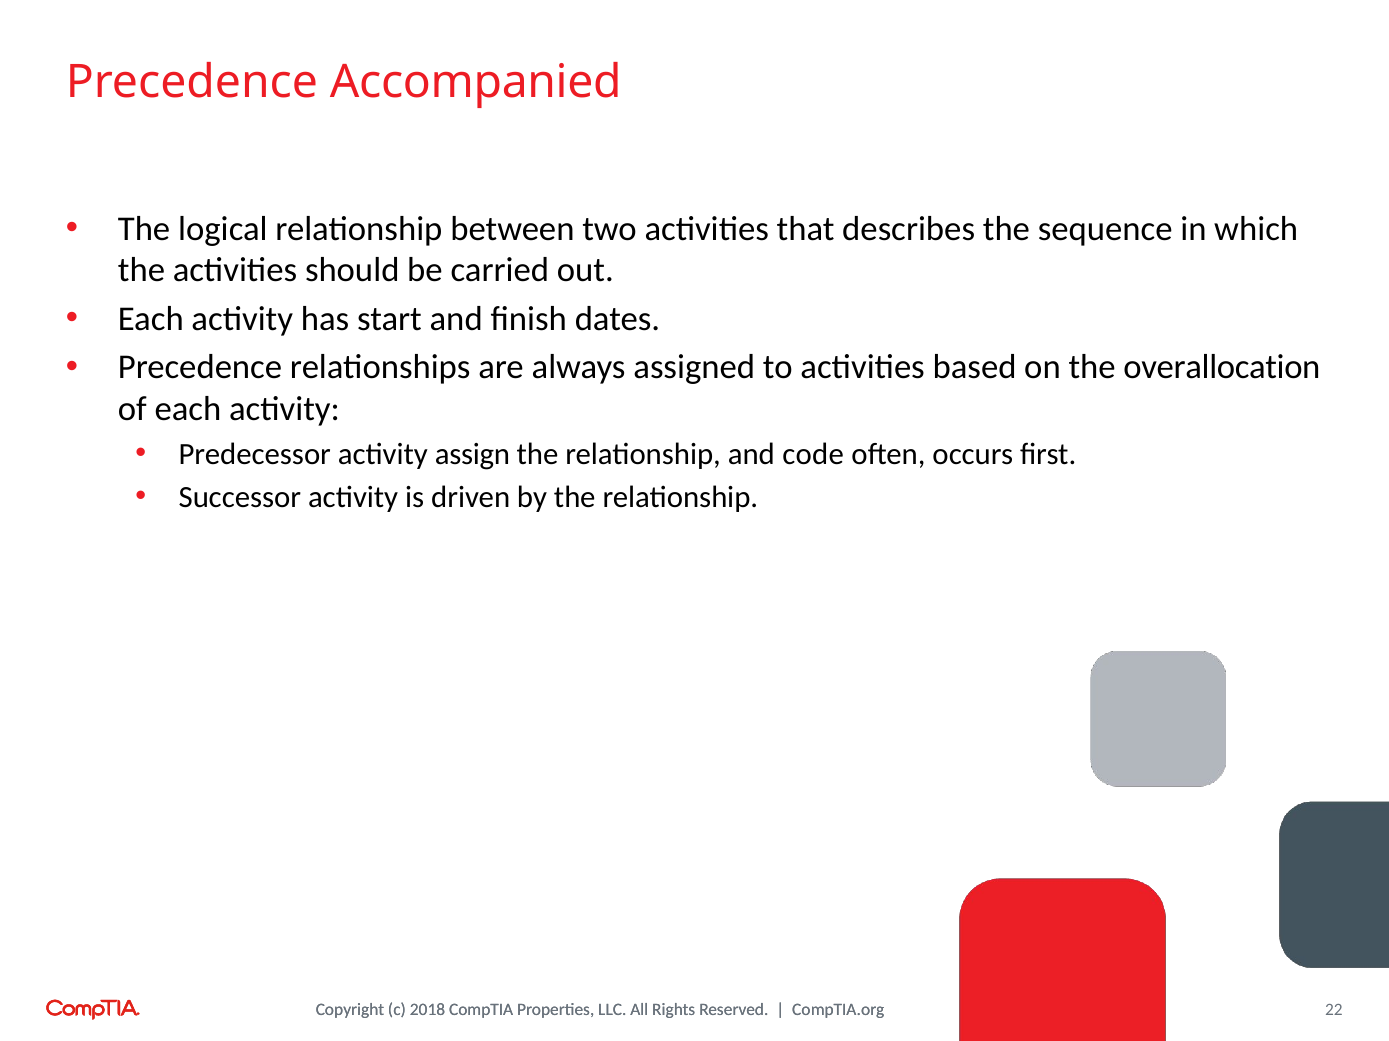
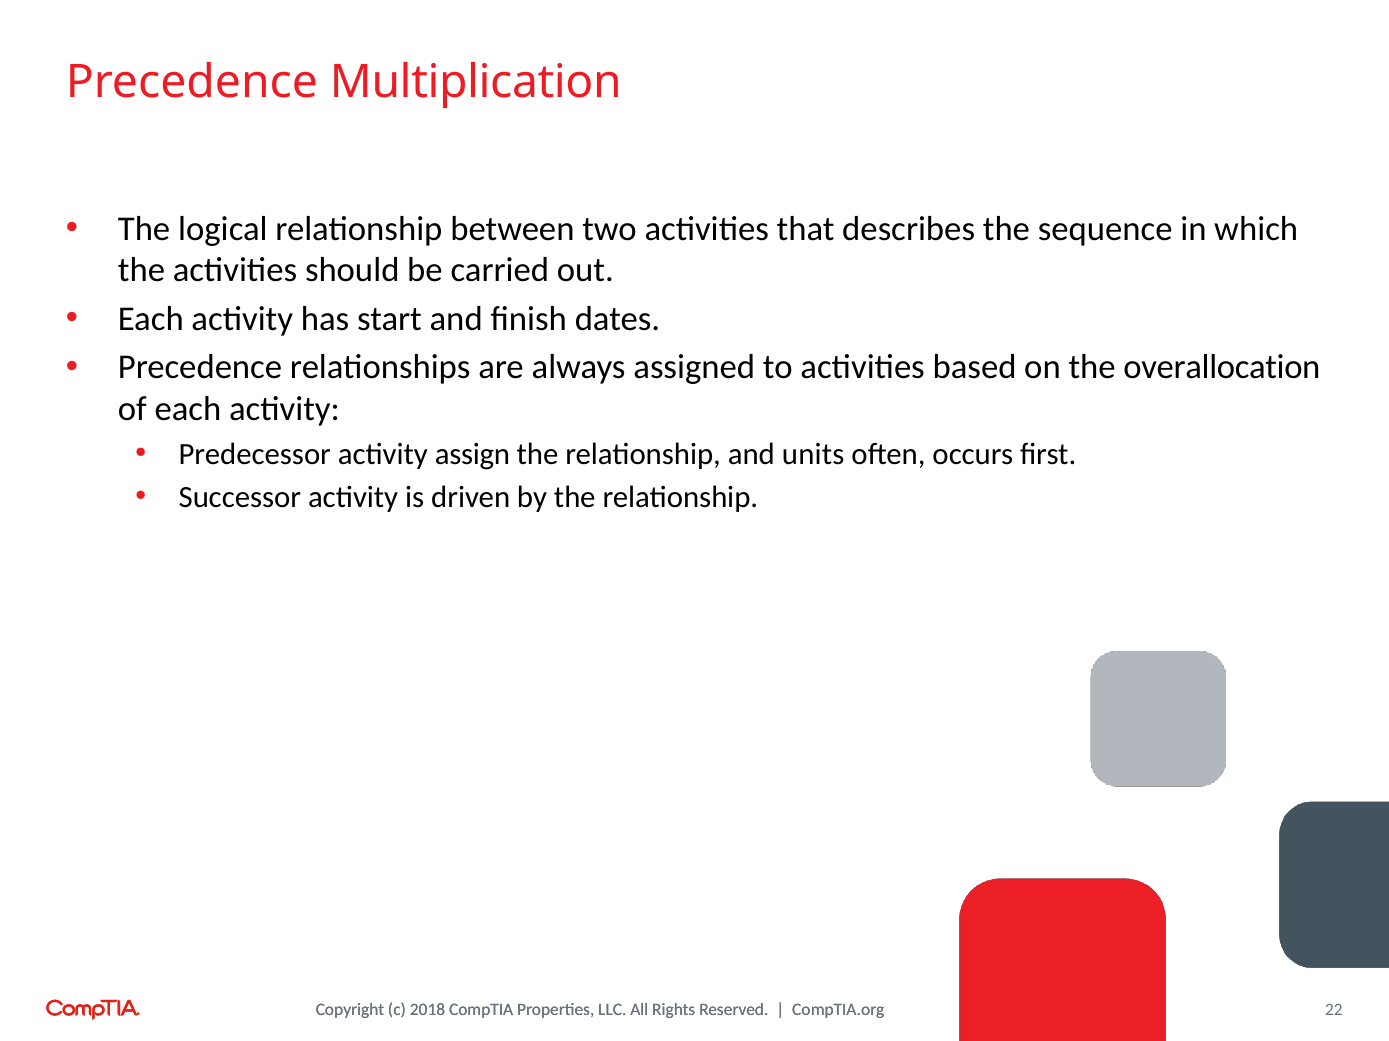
Accompanied: Accompanied -> Multiplication (476, 83)
code: code -> units (813, 455)
